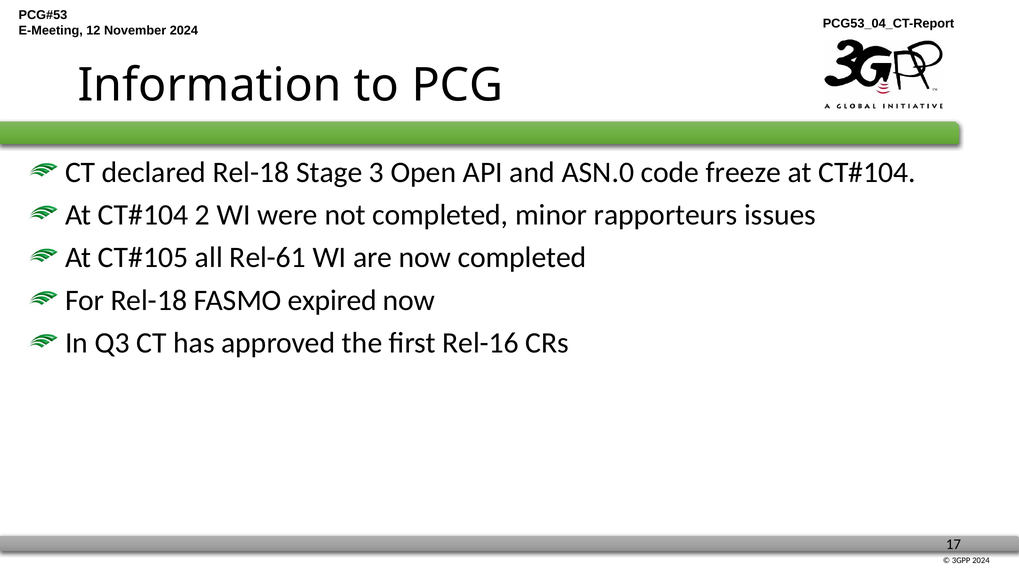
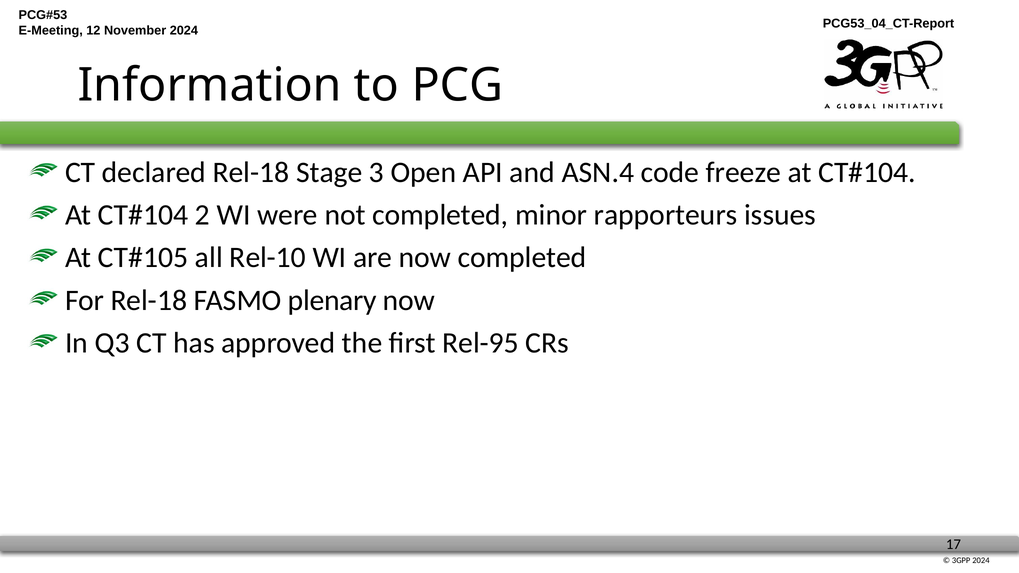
ASN.0: ASN.0 -> ASN.4 (598, 172)
Rel-61: Rel-61 -> Rel-10 (268, 258)
expired: expired -> plenary (332, 300)
Rel-16: Rel-16 -> Rel-95 (481, 343)
